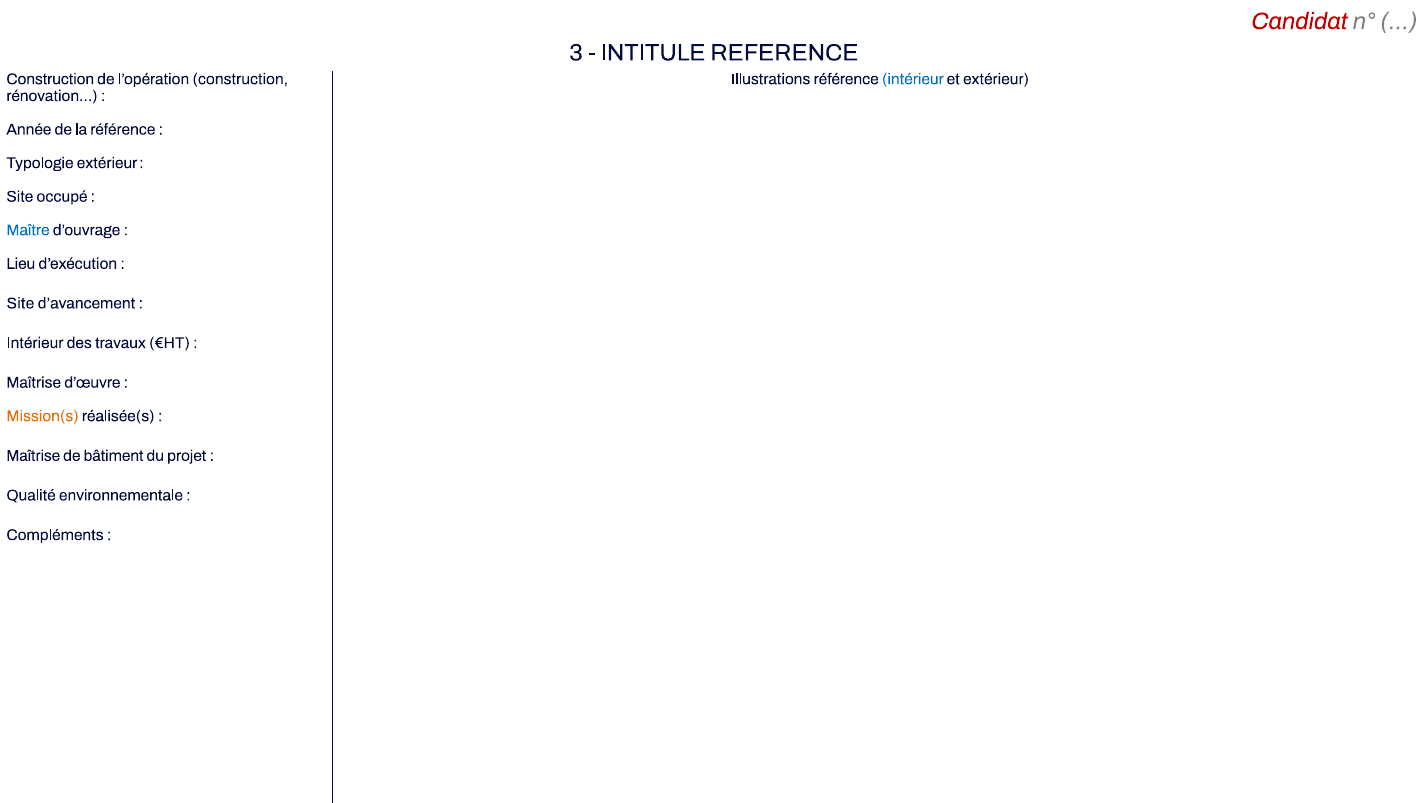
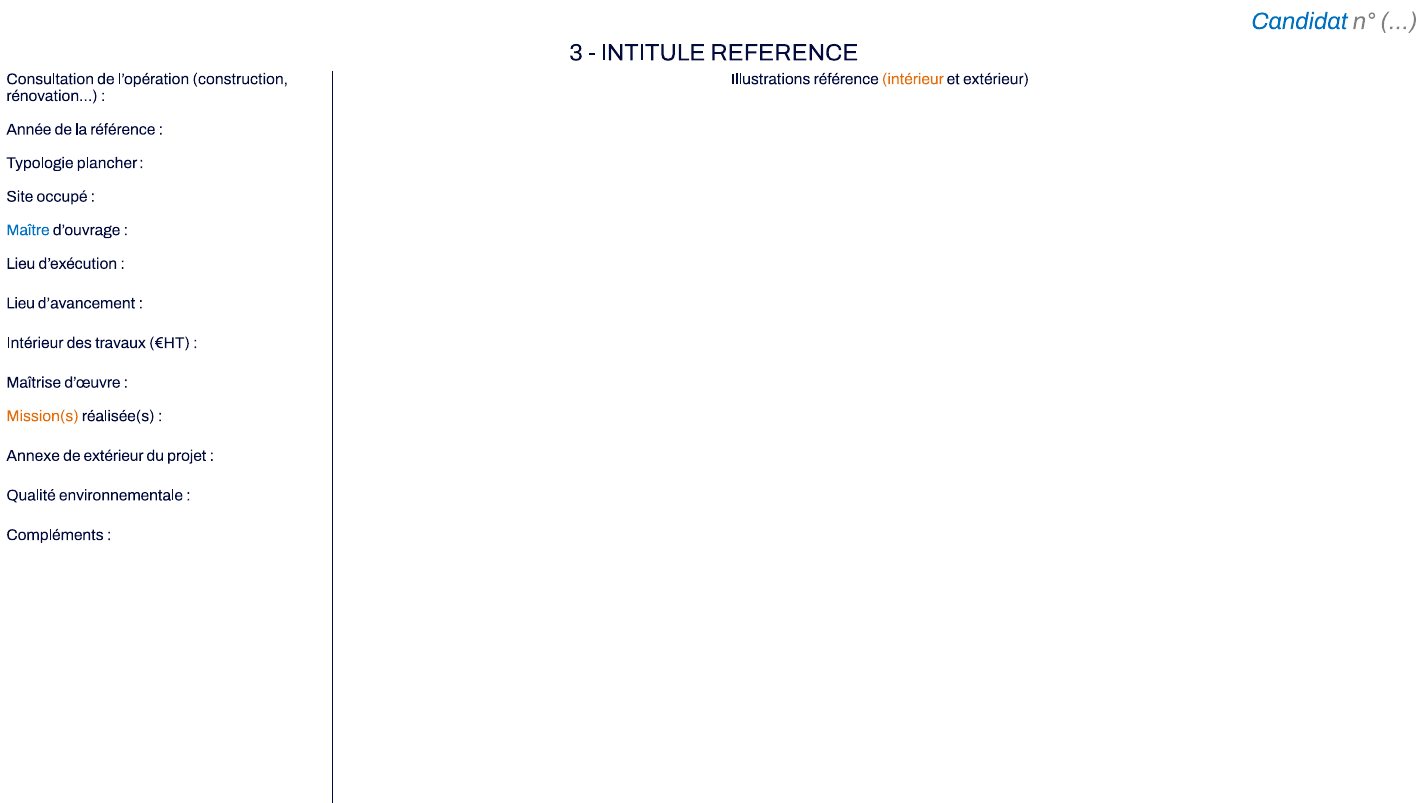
Candidat colour: red -> blue (1299, 21)
Construction: Construction -> Consultation (50, 79)
intérieur colour: blue -> orange (913, 79)
Typologie extérieur: extérieur -> plancher (107, 163)
Site: Site -> Lieu (21, 303)
Maîtrise: Maîtrise -> Annexe (33, 456)
de bâtiment: bâtiment -> extérieur (114, 456)
